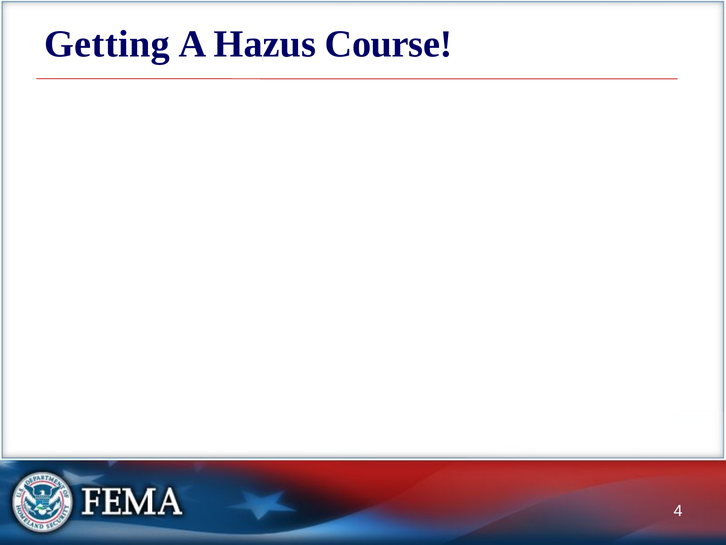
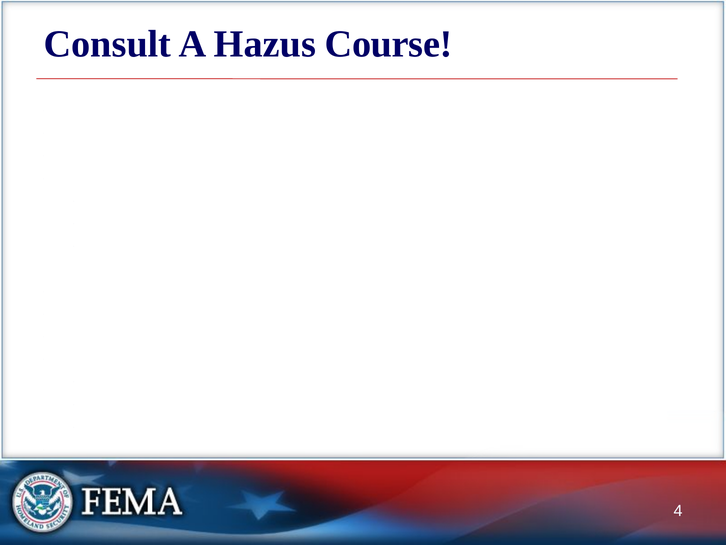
Getting: Getting -> Consult (107, 44)
